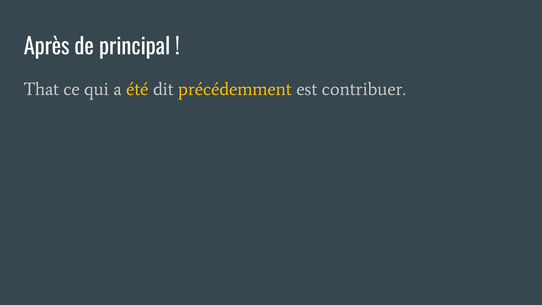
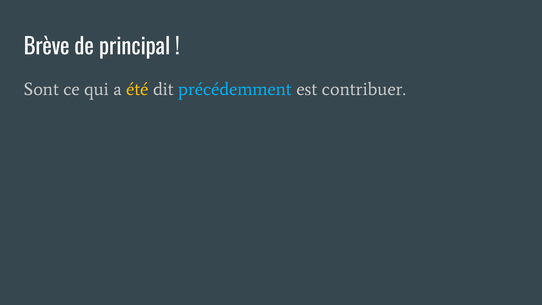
Après: Après -> Brève (47, 47)
That: That -> Sont (41, 89)
précédemment colour: yellow -> light blue (235, 89)
